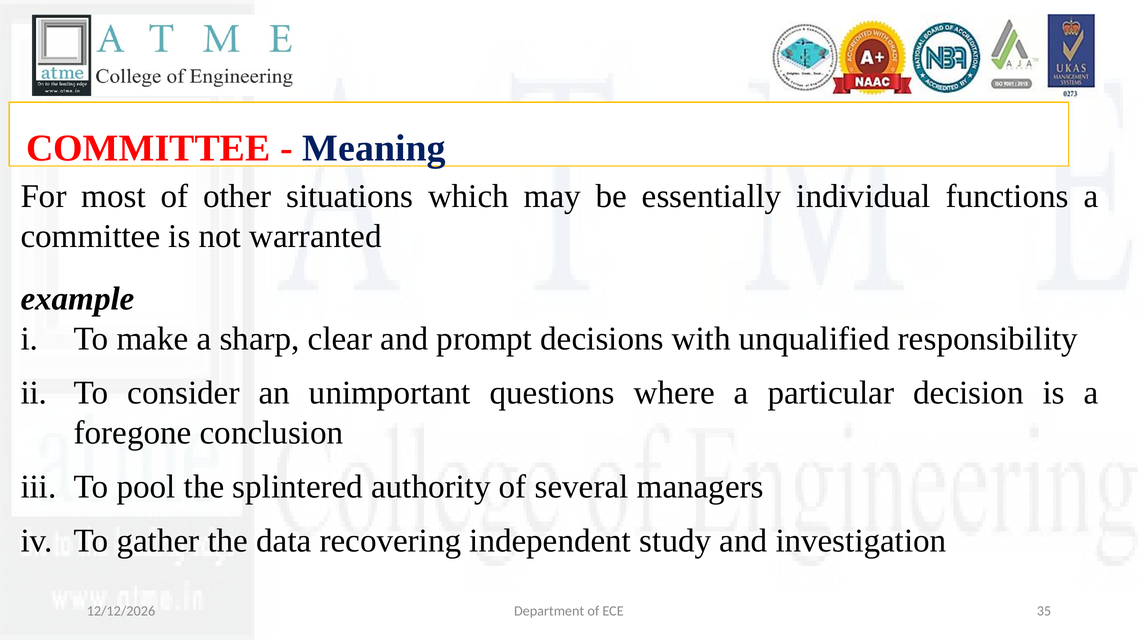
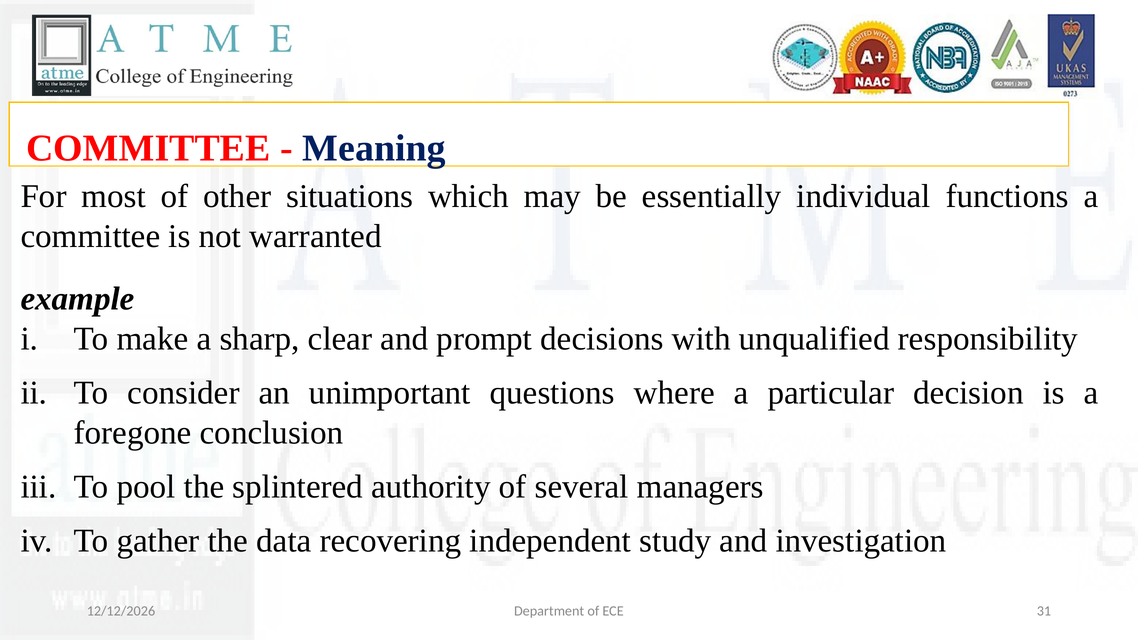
35: 35 -> 31 (1044, 611)
